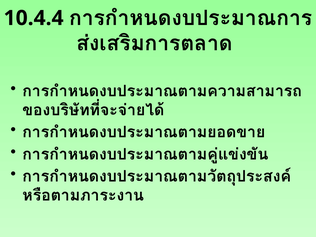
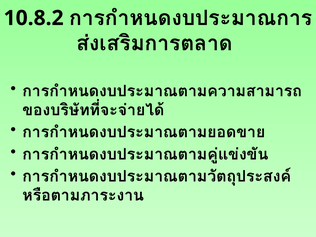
10.4.4: 10.4.4 -> 10.8.2 (34, 18)
